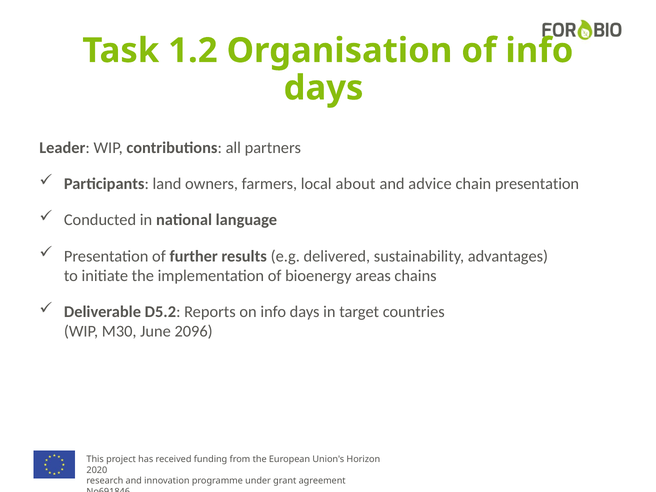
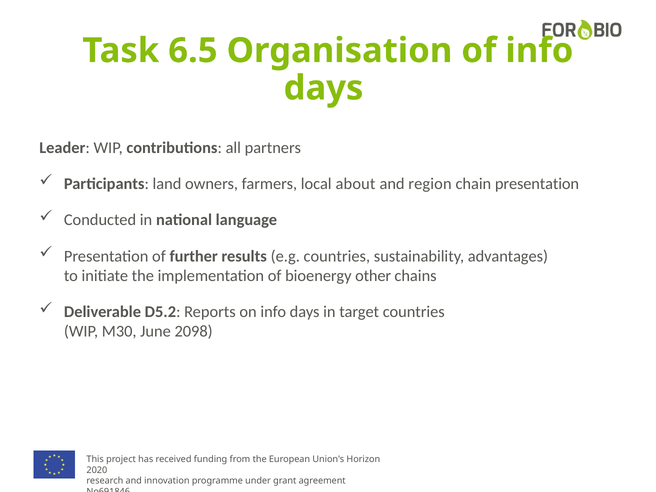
1.2: 1.2 -> 6.5 (193, 51)
advice: advice -> region (430, 184)
e.g delivered: delivered -> countries (337, 256)
areas: areas -> other (373, 276)
2096: 2096 -> 2098 (194, 332)
